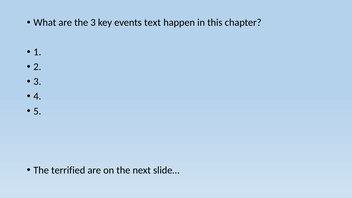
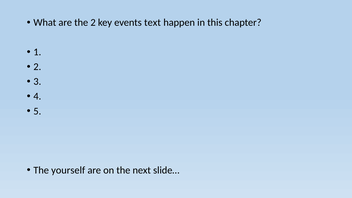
the 3: 3 -> 2 (93, 23)
terrified: terrified -> yourself (68, 170)
